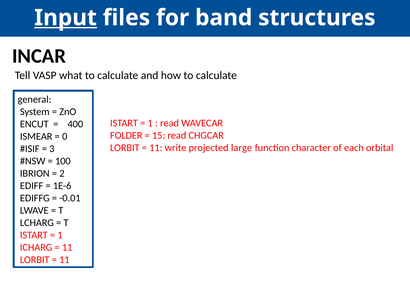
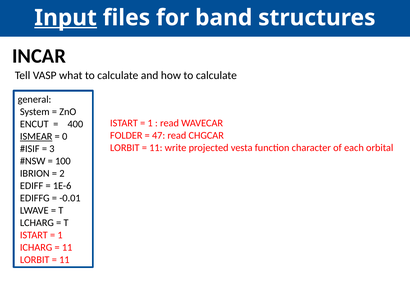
15: 15 -> 47 (159, 135)
ISMEAR underline: none -> present (36, 136)
large: large -> vesta (242, 147)
